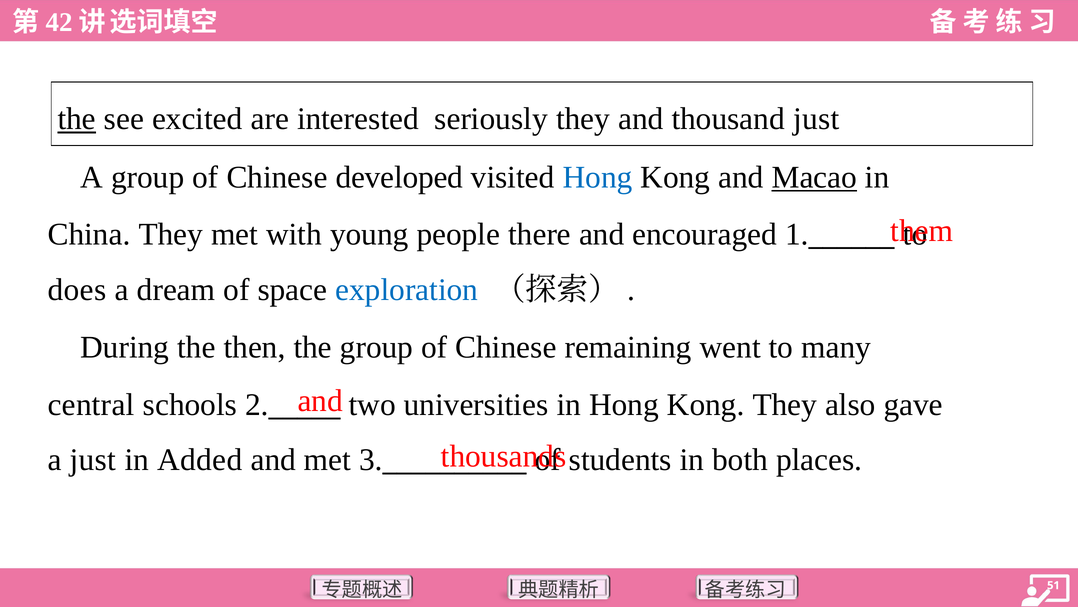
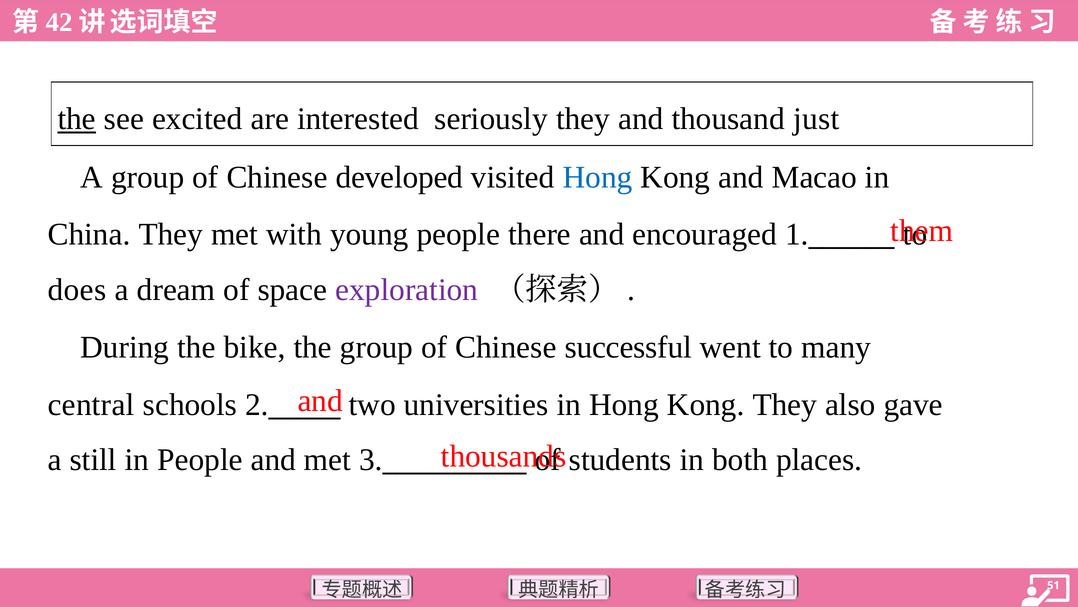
Macao underline: present -> none (814, 177)
exploration colour: blue -> purple (407, 289)
then: then -> bike (255, 347)
remaining: remaining -> successful (628, 347)
a just: just -> still (93, 459)
in Added: Added -> People (200, 459)
